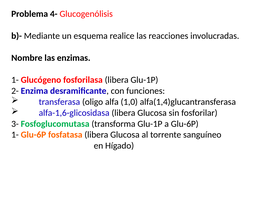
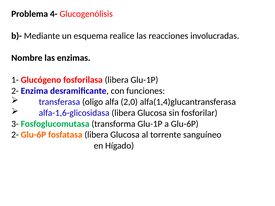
1,0: 1,0 -> 2,0 (129, 102)
1-: 1- -> 2- (15, 135)
